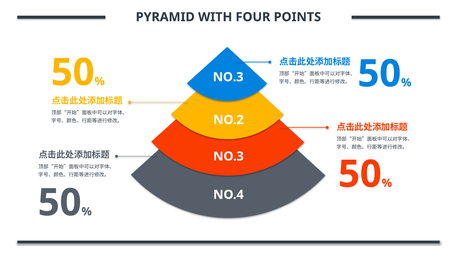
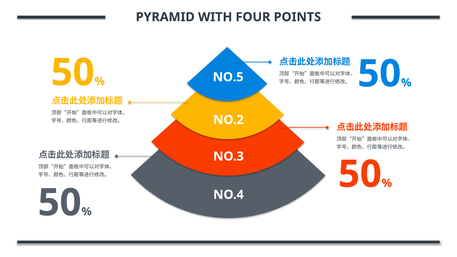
NO.3: NO.3 -> NO.5 (228, 77)
